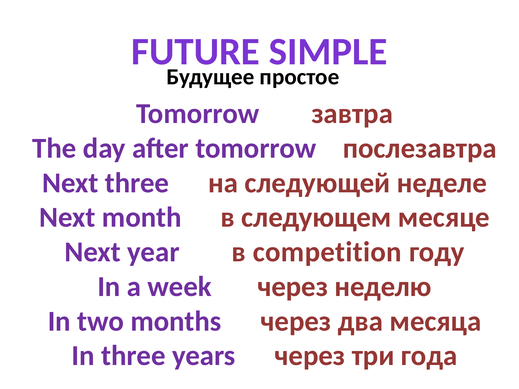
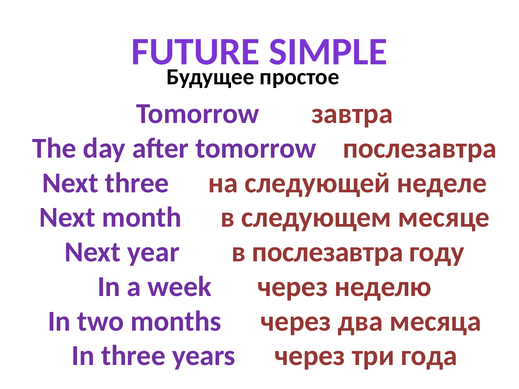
в competition: competition -> послезавтра (328, 252)
